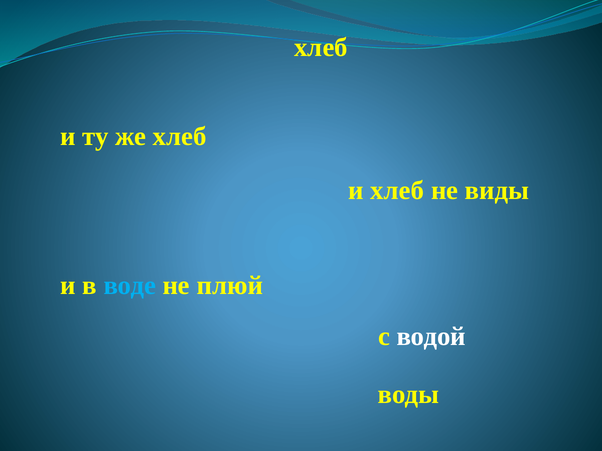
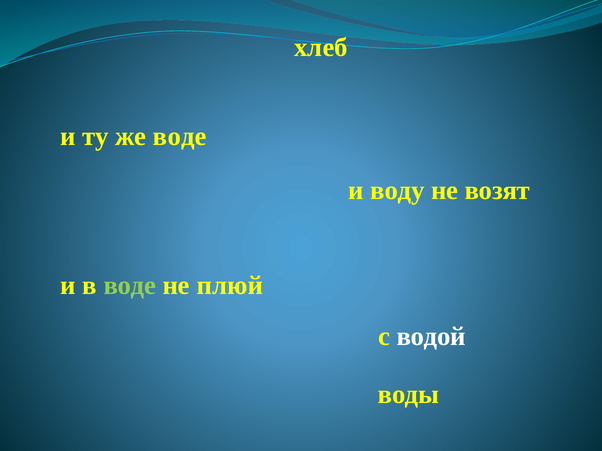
же хлеб: хлеб -> воде (180, 136)
и хлеб: хлеб -> воду (397, 191)
виды: виды -> возят (497, 191)
воде colour: light blue -> light green (130, 286)
